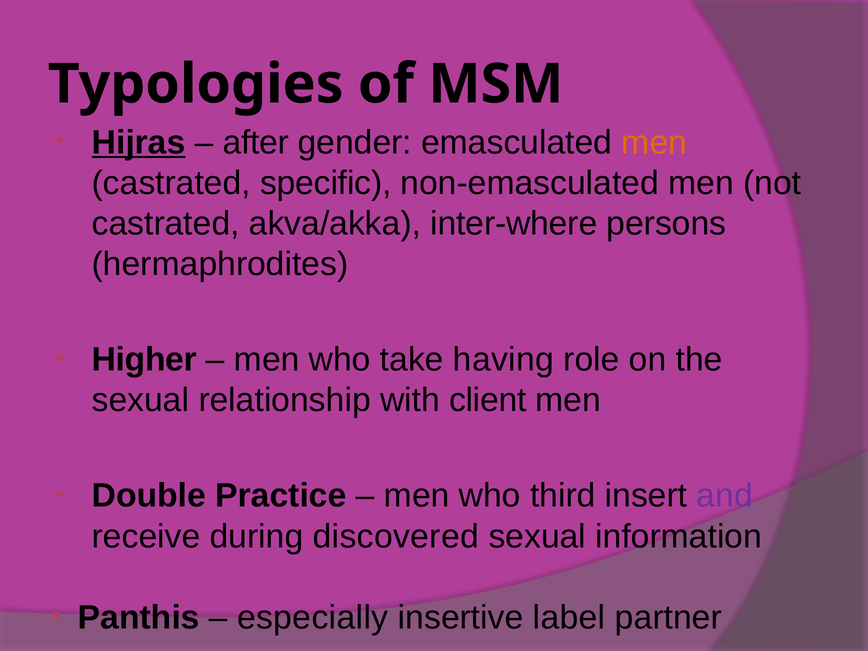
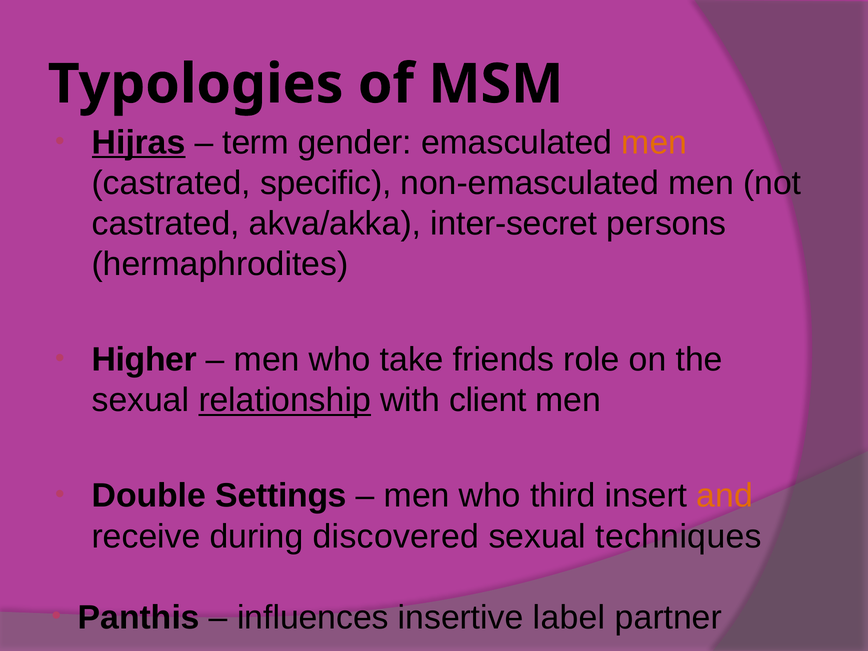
after: after -> term (256, 143)
inter-where: inter-where -> inter-secret (514, 224)
having: having -> friends (504, 360)
relationship underline: none -> present (285, 400)
Practice: Practice -> Settings (281, 496)
and colour: purple -> orange (725, 496)
information: information -> techniques (678, 536)
especially: especially -> influences (313, 617)
